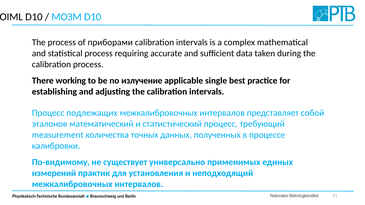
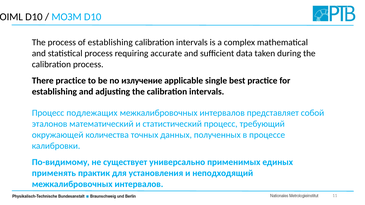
of приборами: приборами -> establishing (110, 43)
There working: working -> practice (71, 81)
measurement: measurement -> окружающей (58, 135)
измерений: измерений -> применять (54, 173)
